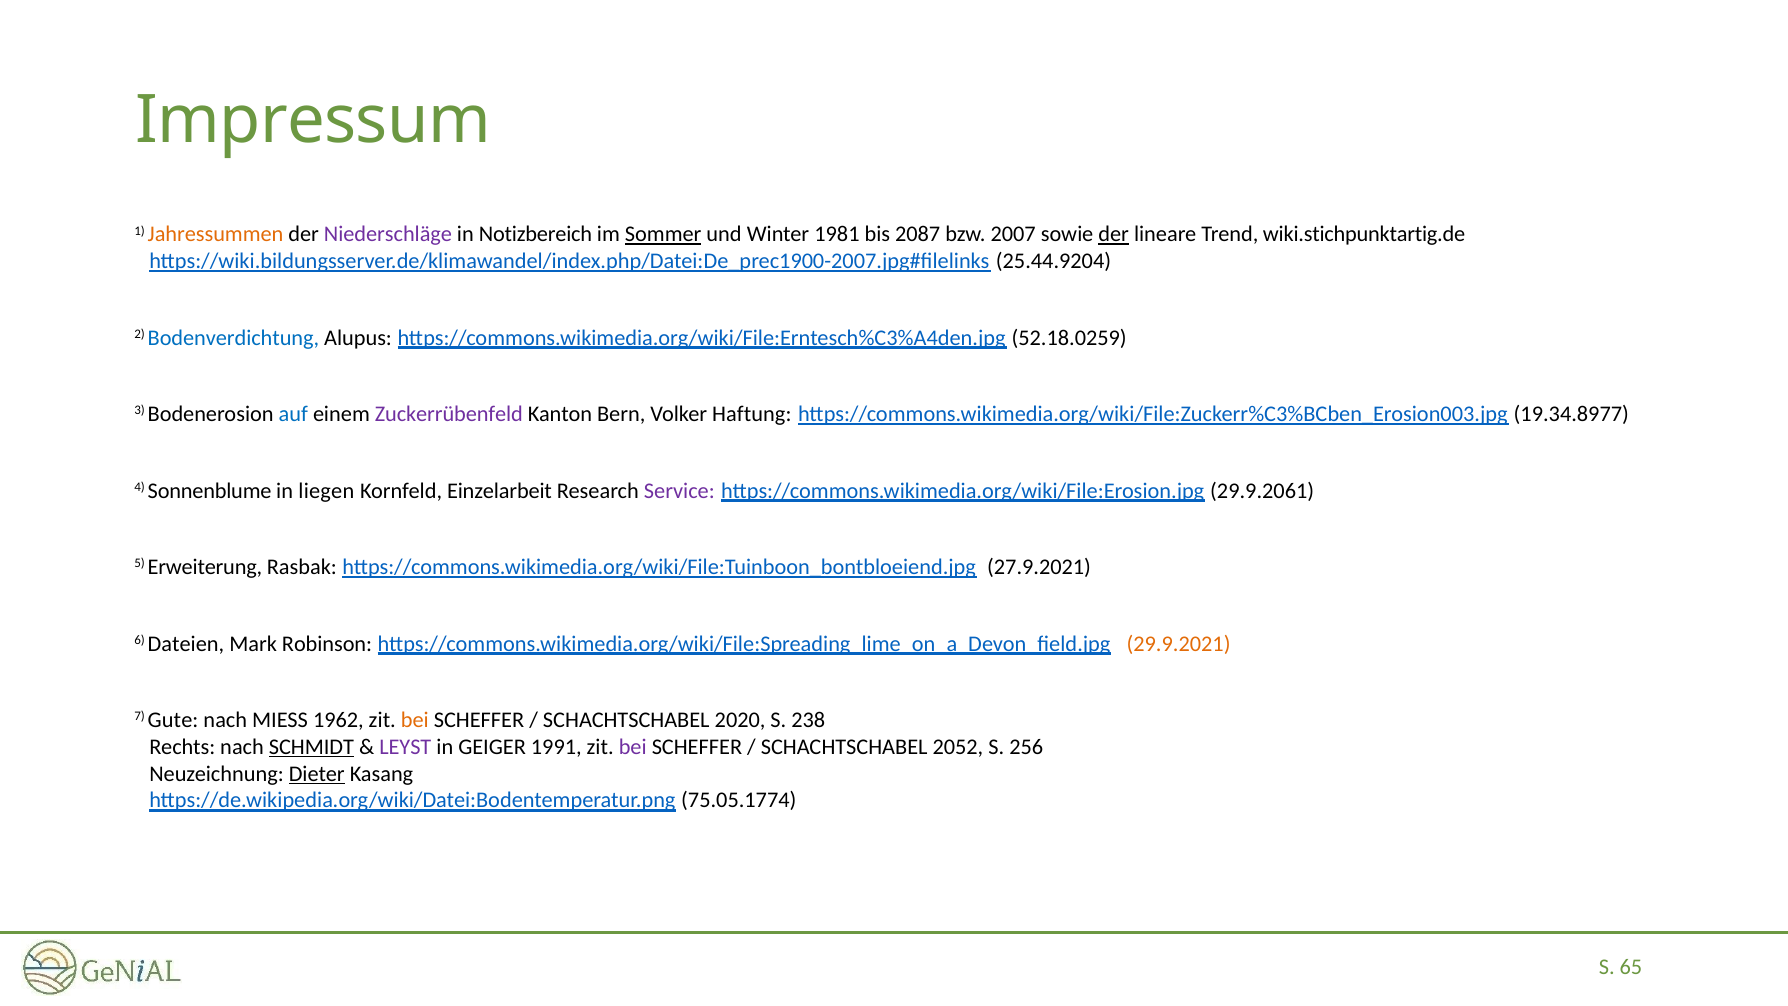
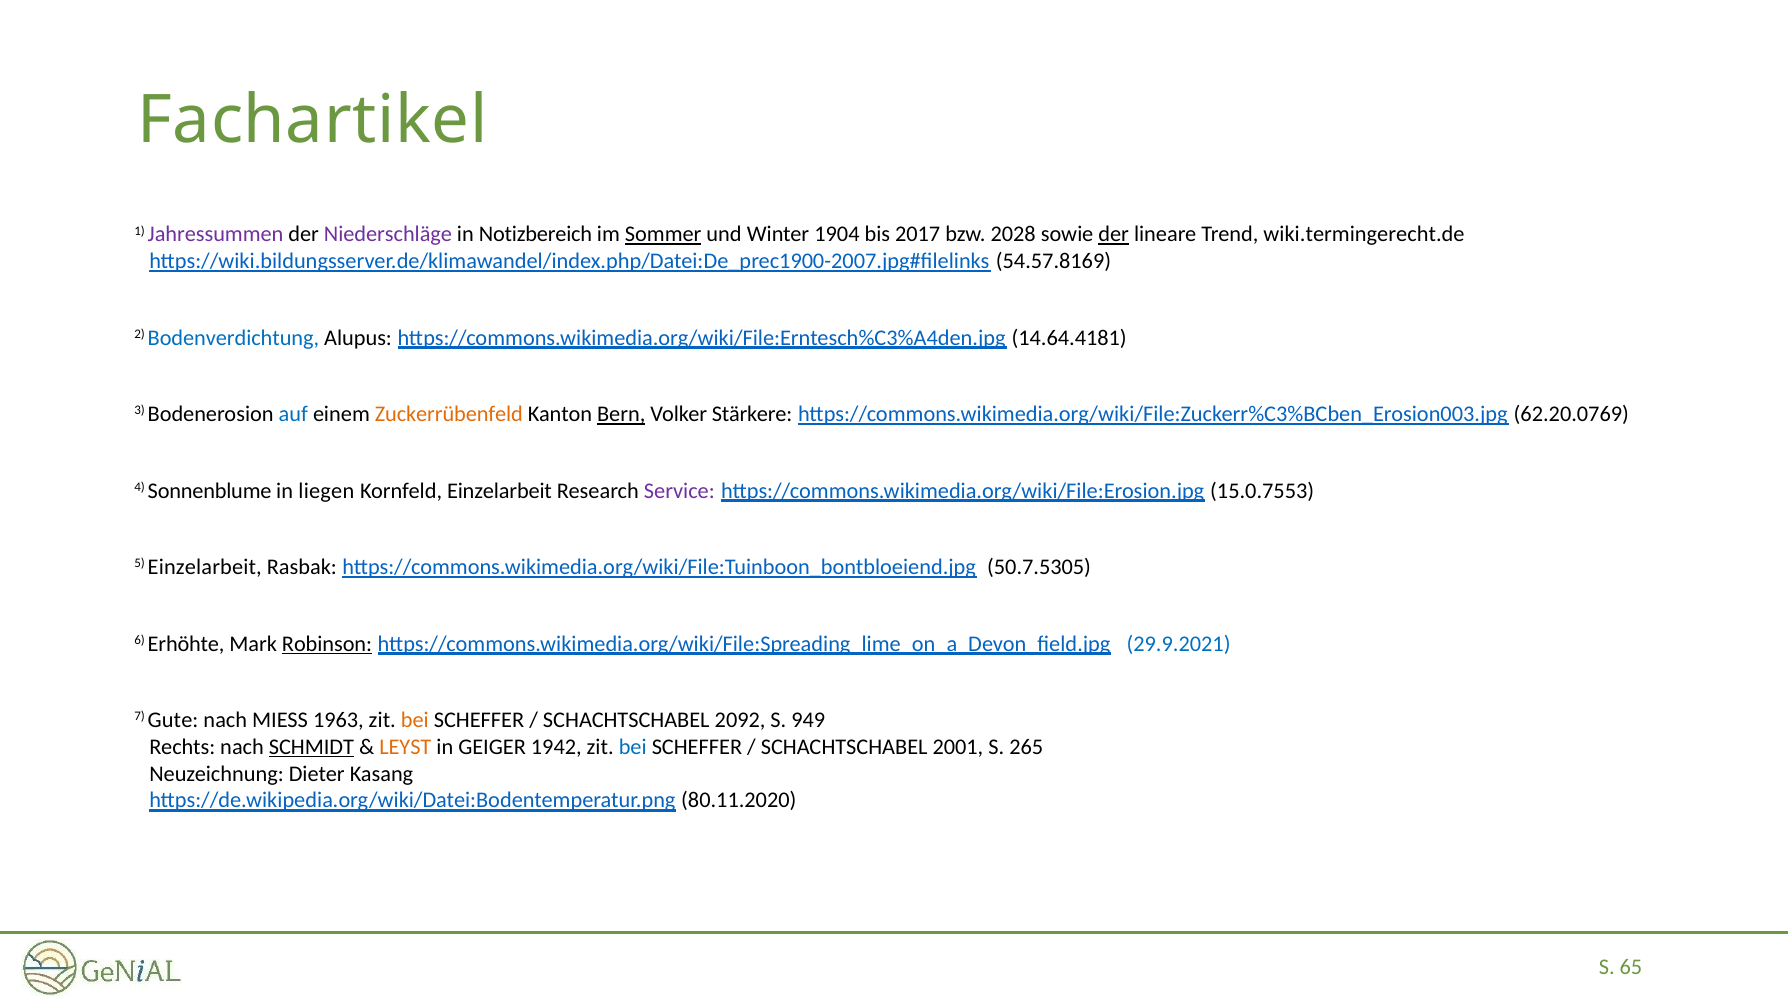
Impressum: Impressum -> Fachartikel (313, 120)
Jahressummen colour: orange -> purple (216, 234)
1981: 1981 -> 1904 (837, 234)
2087: 2087 -> 2017 (918, 234)
2007: 2007 -> 2028 (1013, 234)
wiki.stichpunktartig.de: wiki.stichpunktartig.de -> wiki.termingerecht.de (1364, 234)
25.44.9204: 25.44.9204 -> 54.57.8169 (1054, 261)
52.18.0259: 52.18.0259 -> 14.64.4181 (1069, 338)
Zuckerrübenfeld colour: purple -> orange (449, 414)
Bern underline: none -> present (621, 414)
Haftung: Haftung -> Stärkere (752, 414)
19.34.8977: 19.34.8977 -> 62.20.0769 (1571, 414)
29.9.2061: 29.9.2061 -> 15.0.7553 (1262, 491)
5 Erweiterung: Erweiterung -> Einzelarbeit (205, 567)
27.9.2021: 27.9.2021 -> 50.7.5305 (1039, 567)
Dateien: Dateien -> Erhöhte (186, 643)
Robinson underline: none -> present (327, 643)
29.9.2021 colour: orange -> blue (1179, 643)
1962: 1962 -> 1963 (338, 720)
2020: 2020 -> 2092 (740, 720)
238: 238 -> 949 (808, 720)
LEYST colour: purple -> orange (405, 747)
1991: 1991 -> 1942 (556, 747)
bei colour: purple -> blue (633, 747)
2052: 2052 -> 2001 (958, 747)
256: 256 -> 265 (1026, 747)
Dieter underline: present -> none (317, 774)
75.05.1774: 75.05.1774 -> 80.11.2020 (739, 800)
